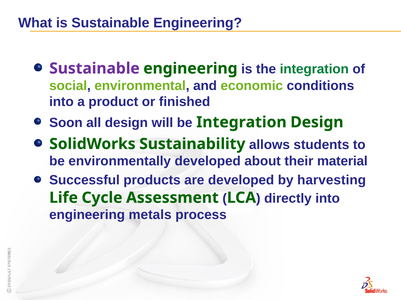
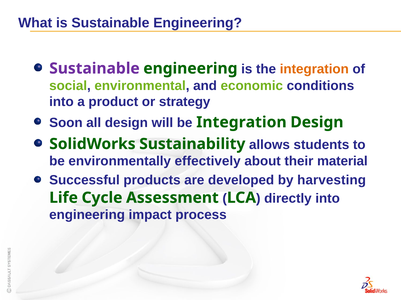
integration colour: green -> orange (314, 69)
finished: finished -> strategy (185, 102)
environmentally developed: developed -> effectively (208, 162)
metals: metals -> impact (150, 215)
